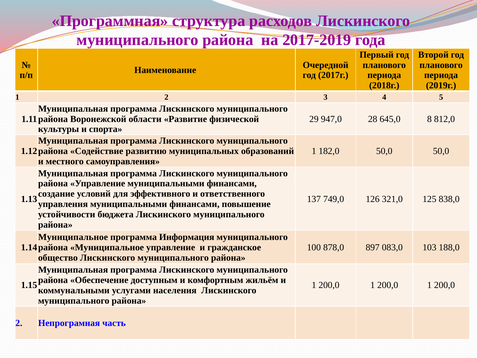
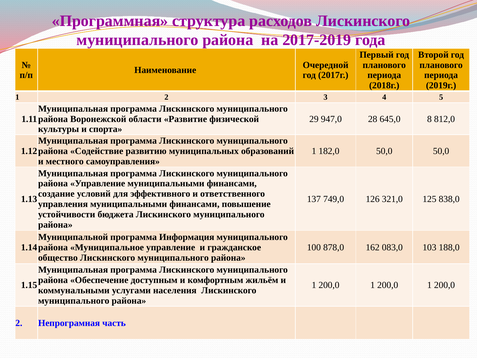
Муниципальное: Муниципальное -> Муниципальной (73, 237)
897: 897 -> 162 (373, 247)
